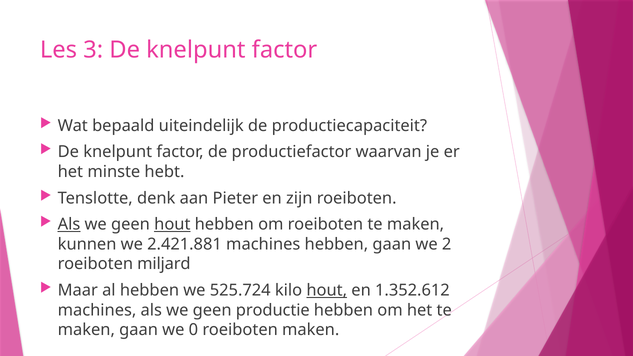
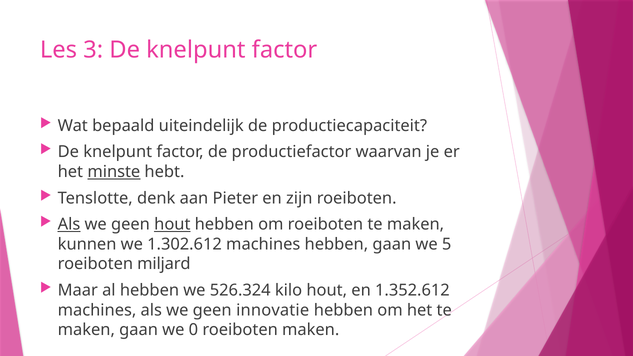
minste underline: none -> present (114, 172)
2.421.881: 2.421.881 -> 1.302.612 (185, 244)
2: 2 -> 5 (447, 244)
525.724: 525.724 -> 526.324 (240, 290)
hout underline: present -> none (327, 290)
productie: productie -> innovatie (273, 310)
